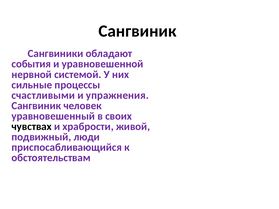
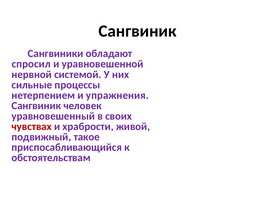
события: события -> спросил (31, 64)
счастливыми: счастливыми -> нетерпением (43, 95)
чувствах colour: black -> red (32, 127)
люди: люди -> такое (87, 137)
